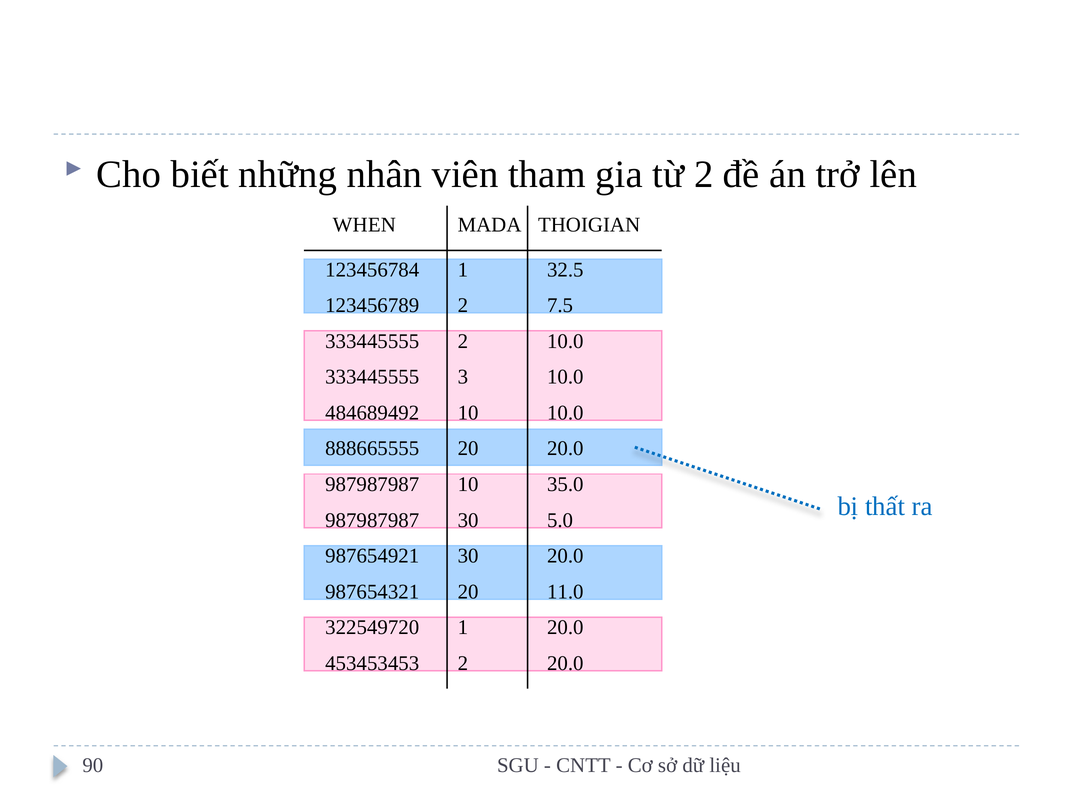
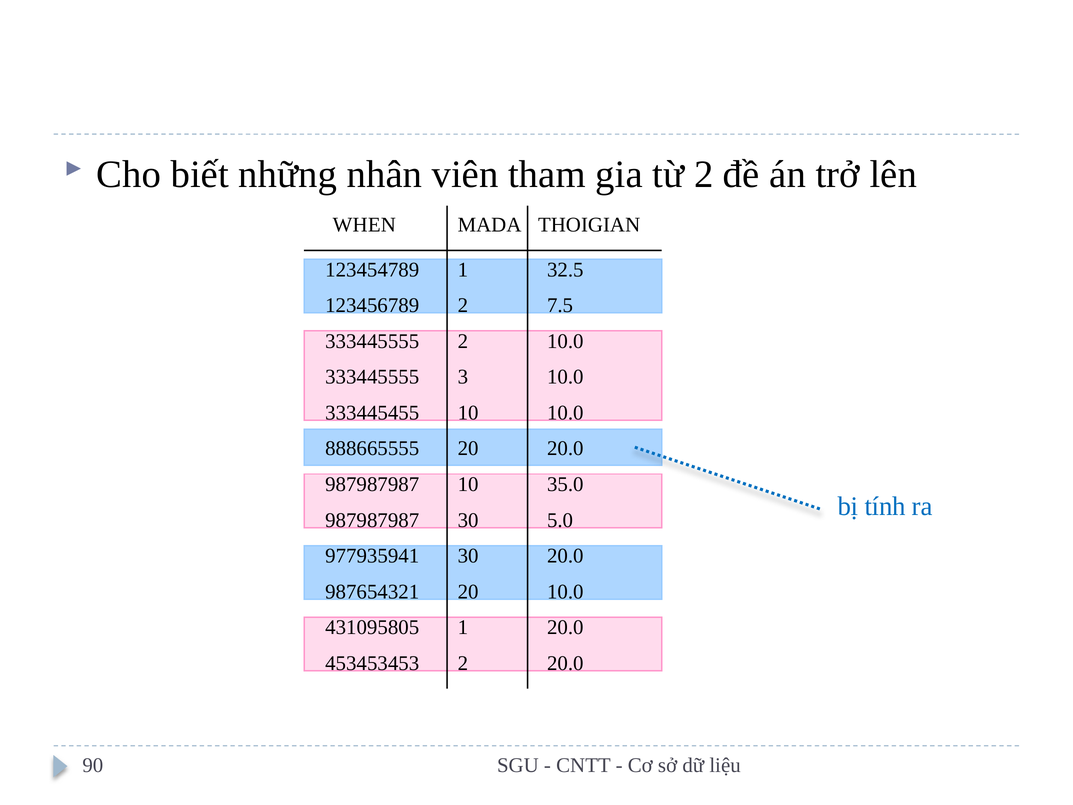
123456784: 123456784 -> 123454789 (372, 270)
484689492: 484689492 -> 333445455 (372, 413)
thất: thất -> tính (885, 506)
987654921: 987654921 -> 977935941 (372, 556)
20 11.0: 11.0 -> 10.0 (565, 592)
322549720: 322549720 -> 431095805 (372, 627)
